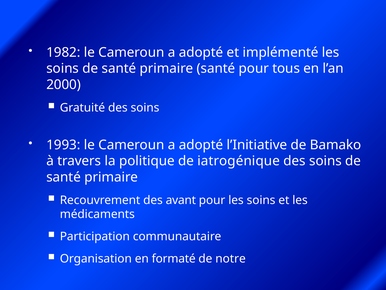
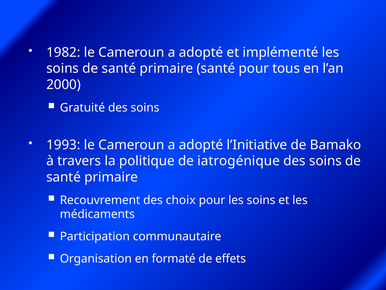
avant: avant -> choix (181, 200)
notre: notre -> effets (231, 258)
